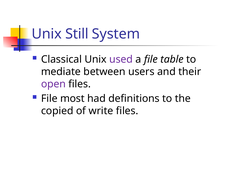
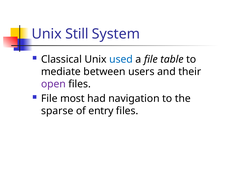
used colour: purple -> blue (121, 59)
definitions: definitions -> navigation (134, 98)
copied: copied -> sparse (57, 111)
write: write -> entry (101, 111)
